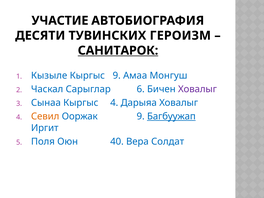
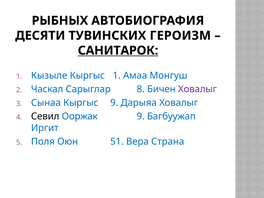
УЧАСТИЕ: УЧАСТИЕ -> РЫБНЫХ (60, 21)
Кыргыс 9: 9 -> 1 (117, 76)
6: 6 -> 8 (141, 89)
Кыргыс 4: 4 -> 9 (114, 103)
Севил colour: orange -> black (45, 116)
Багбуужап underline: present -> none (171, 116)
40: 40 -> 51 (117, 142)
Солдат: Солдат -> Страна (168, 142)
